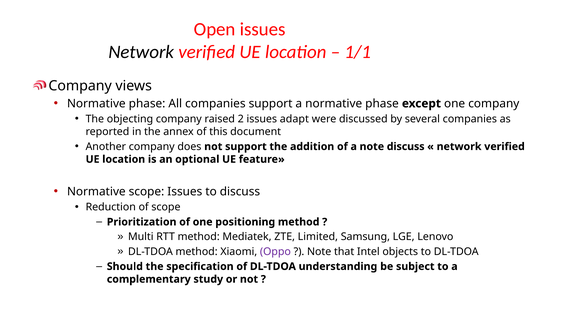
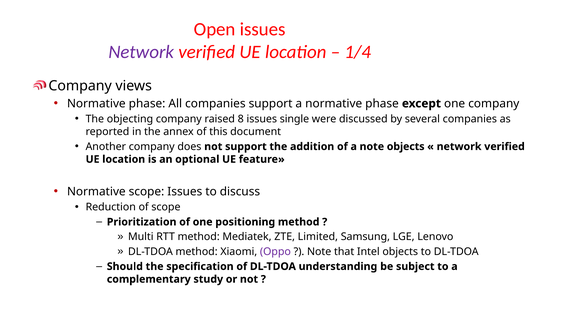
Network colour: black -> purple (141, 52)
1/1: 1/1 -> 1/4 (358, 52)
2: 2 -> 8 (241, 119)
adapt: adapt -> single (294, 119)
note discuss: discuss -> objects (406, 147)
